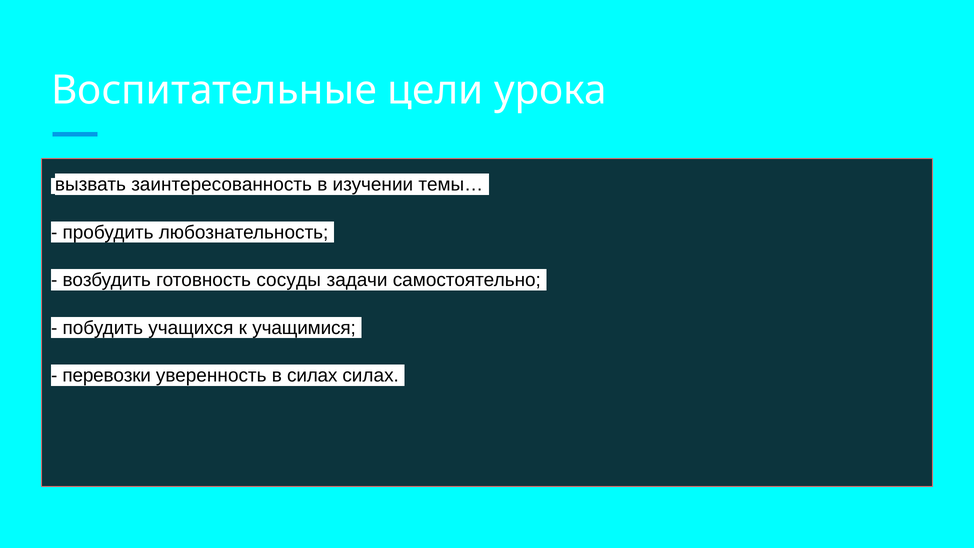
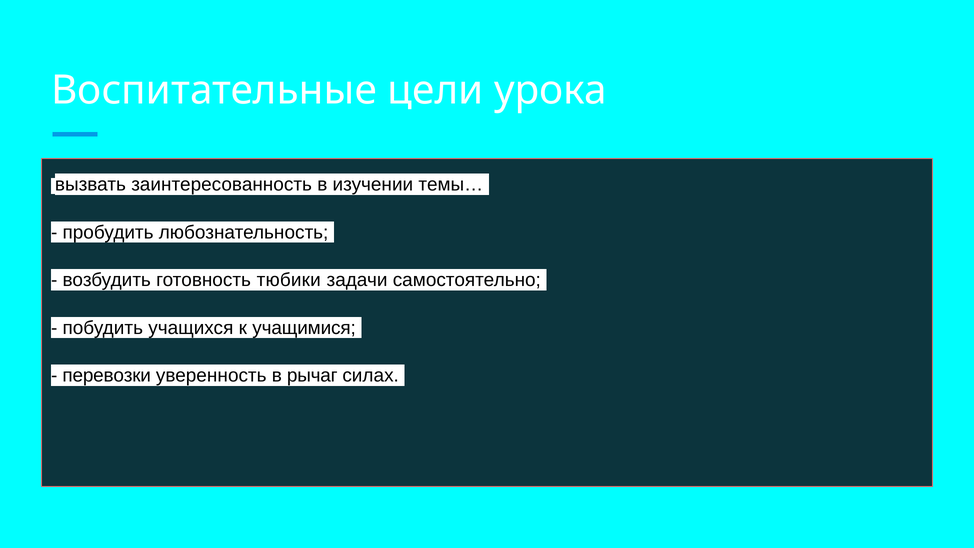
сосуды: сосуды -> тюбики (289, 280)
в силах: силах -> рычаг (312, 375)
